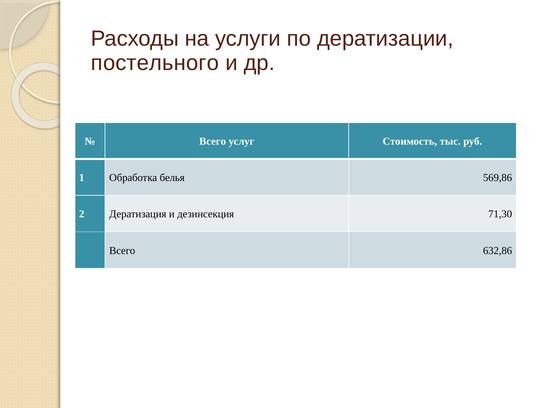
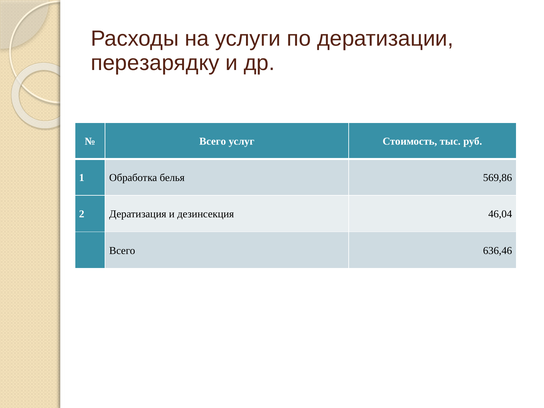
постельного: постельного -> перезарядку (155, 63)
71,30: 71,30 -> 46,04 (500, 214)
632,86: 632,86 -> 636,46 (498, 251)
